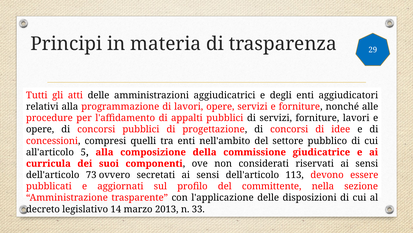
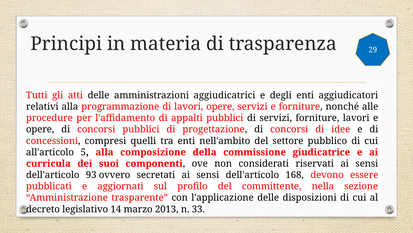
73: 73 -> 93 (91, 175)
113: 113 -> 168 (295, 175)
